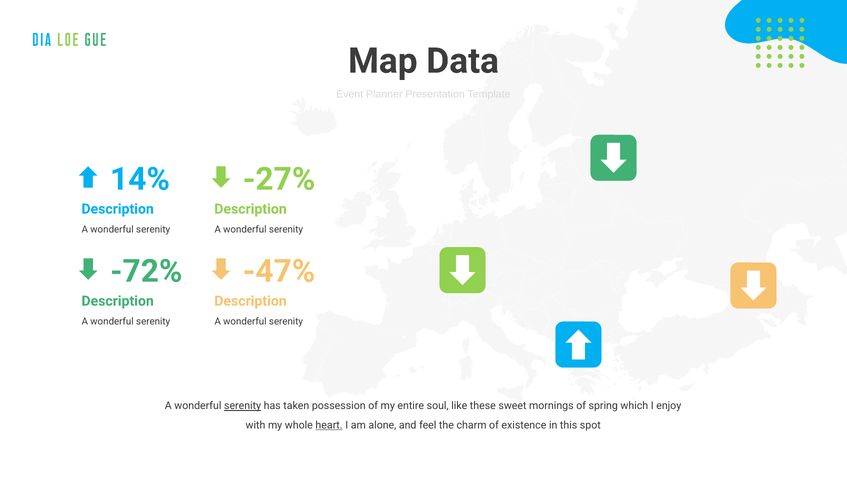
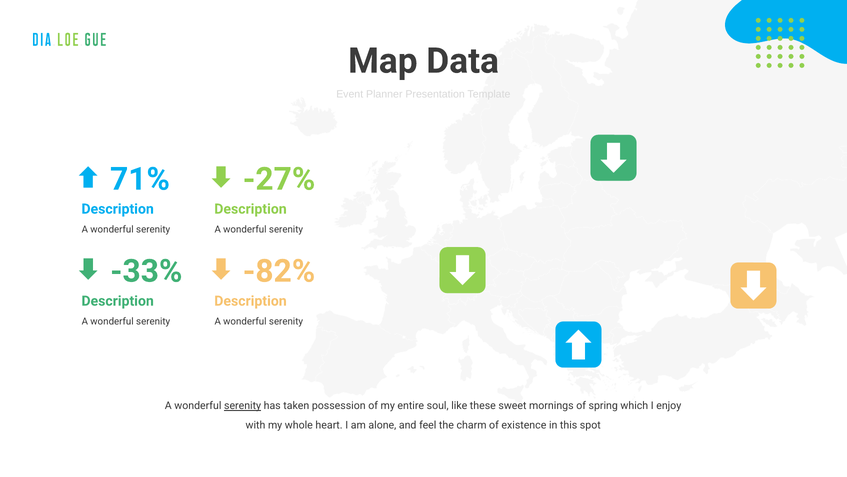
14%: 14% -> 71% (140, 179)
-72%: -72% -> -33% (146, 271)
-47%: -47% -> -82% (279, 271)
heart underline: present -> none (329, 425)
